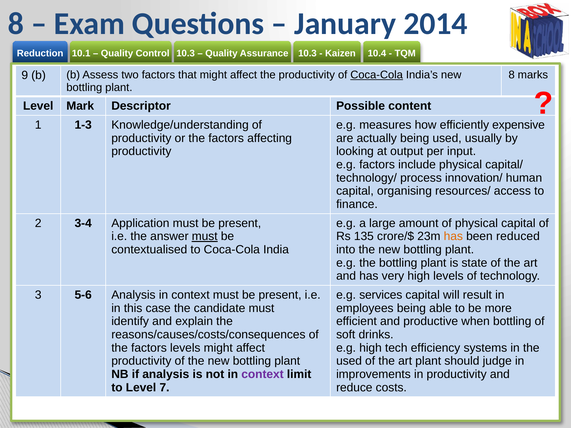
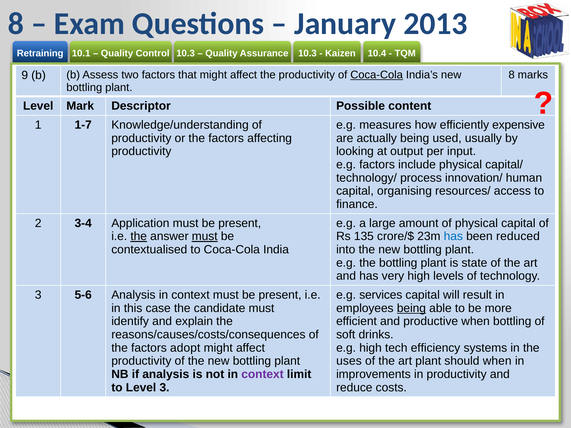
2014: 2014 -> 2013 (436, 24)
Reduction: Reduction -> Retraining (40, 54)
1-3: 1-3 -> 1-7 (83, 125)
the underline: none -> present (139, 237)
has colour: orange -> blue (453, 237)
being underline: none -> present (411, 308)
factors levels: levels -> adopt (185, 348)
used: used -> uses (349, 361)
should judge: judge -> when (497, 361)
Level 7: 7 -> 3 (164, 388)
